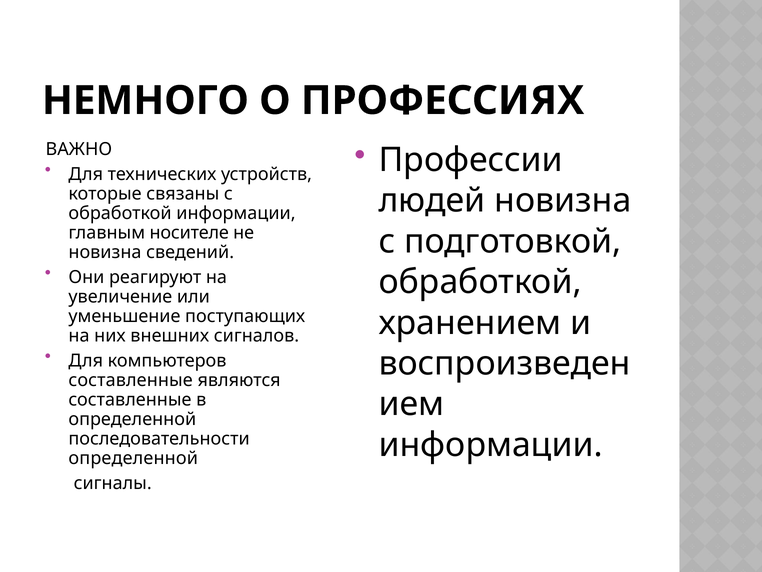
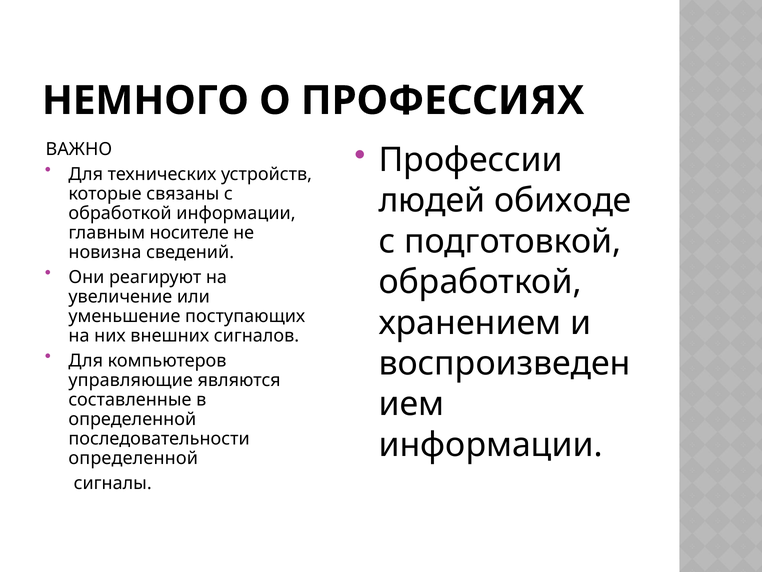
людей новизна: новизна -> обиходе (563, 201)
составленные: составленные -> управляющие (131, 380)
